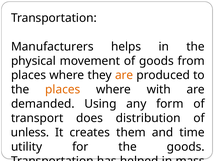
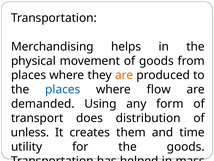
Manufacturers: Manufacturers -> Merchandising (52, 46)
places colour: orange -> blue (63, 89)
with: with -> flow (159, 89)
